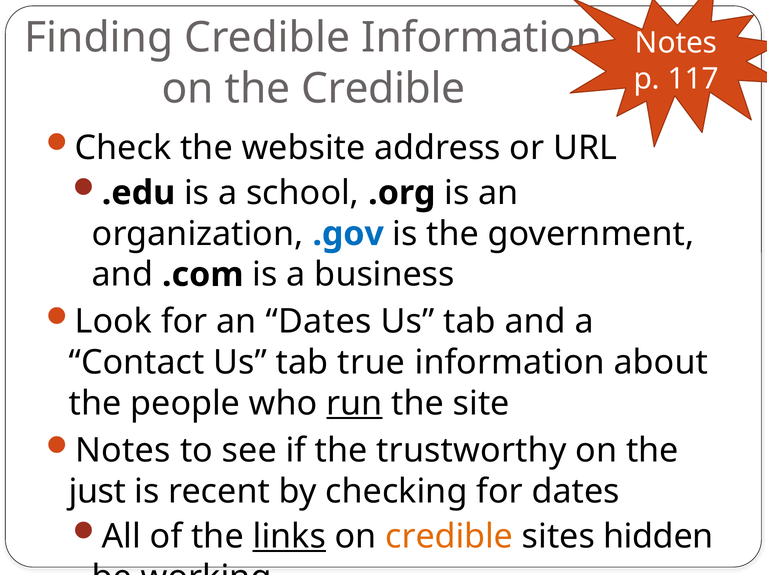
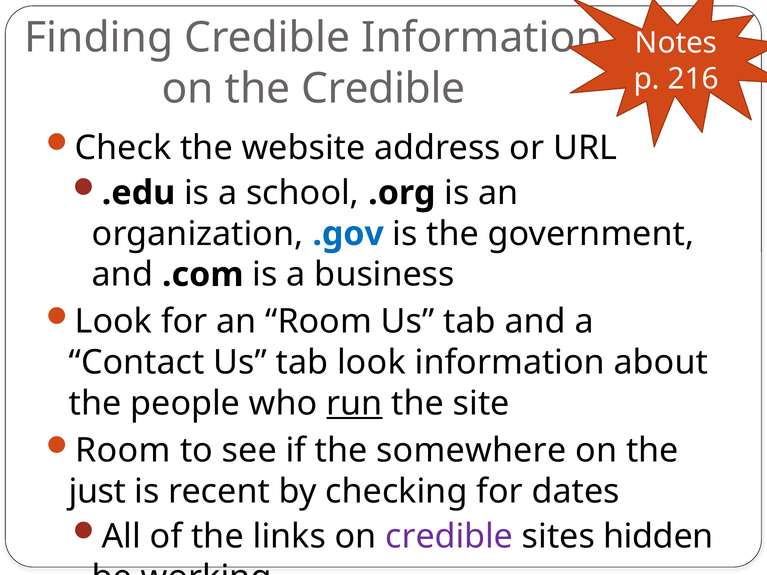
117: 117 -> 216 (693, 79)
an Dates: Dates -> Room (319, 322)
tab true: true -> look (371, 363)
Notes: Notes -> Room (123, 451)
the trustworthy: trustworthy -> somewhere (471, 451)
links underline: present -> none (289, 537)
credible colour: orange -> purple (449, 537)
